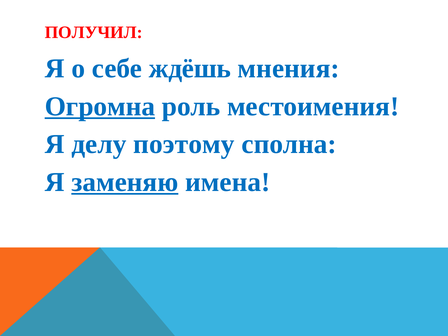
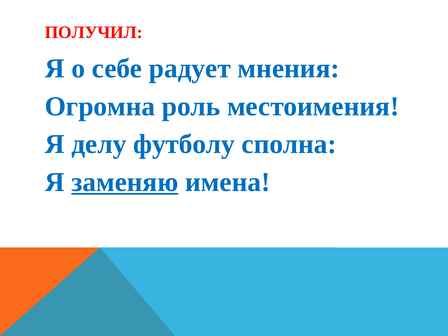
ждёшь: ждёшь -> радует (190, 69)
Огромна underline: present -> none (100, 106)
поэтому: поэтому -> футболу (184, 144)
